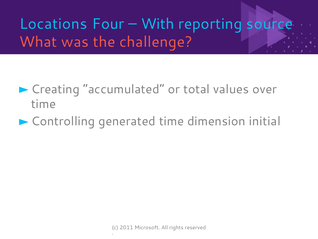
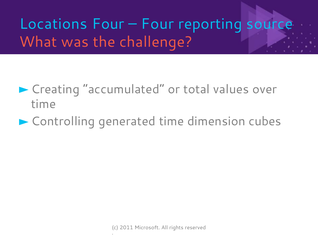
With: With -> Four (157, 24)
initial: initial -> cubes (265, 121)
